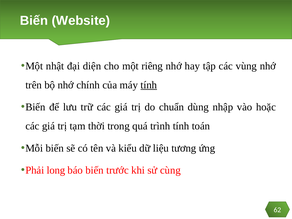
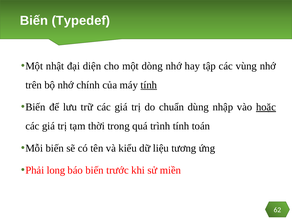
Website: Website -> Typedef (81, 21)
riêng: riêng -> dòng (152, 66)
hoặc underline: none -> present (266, 107)
cùng: cùng -> miền (170, 170)
